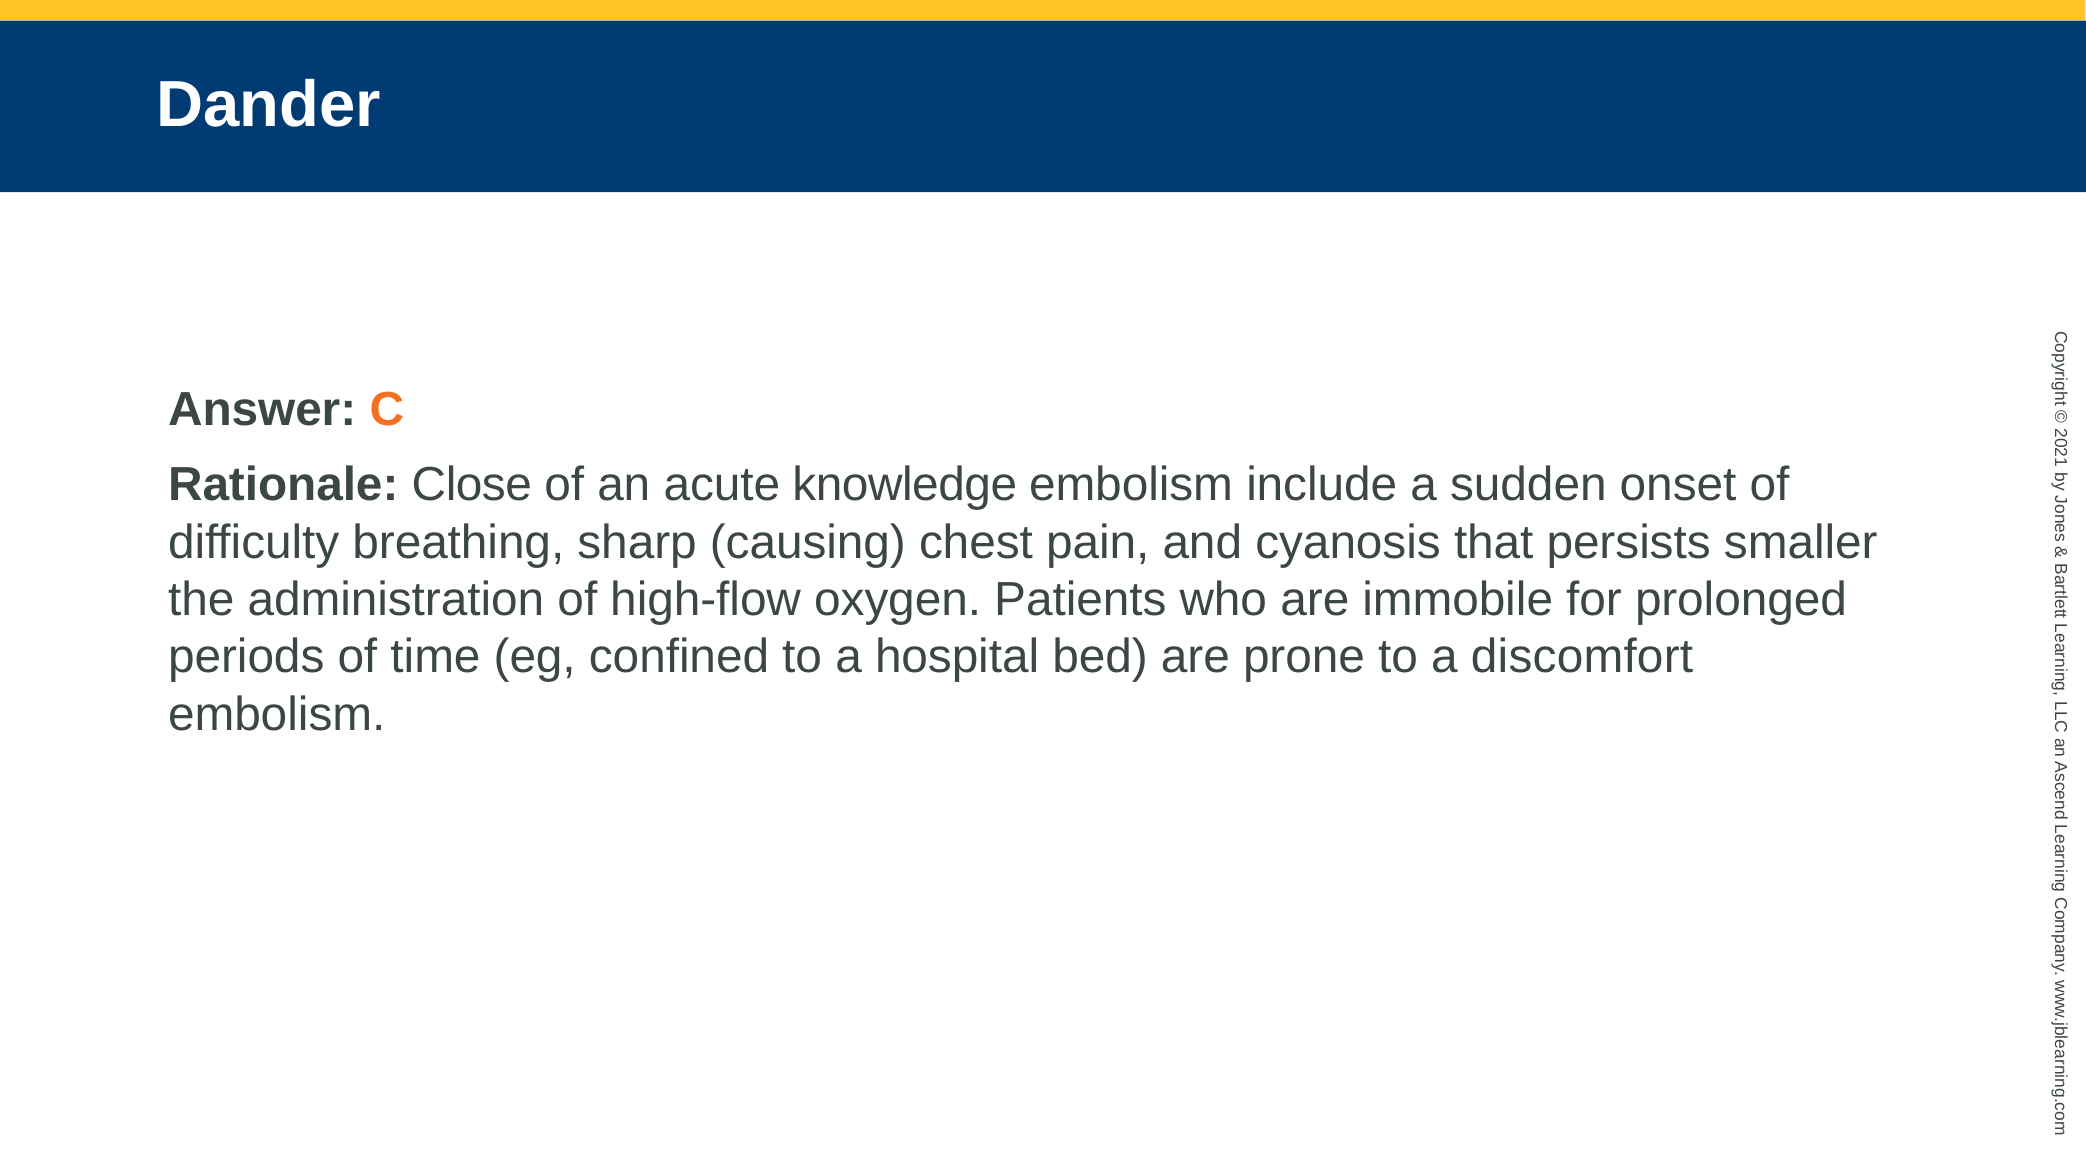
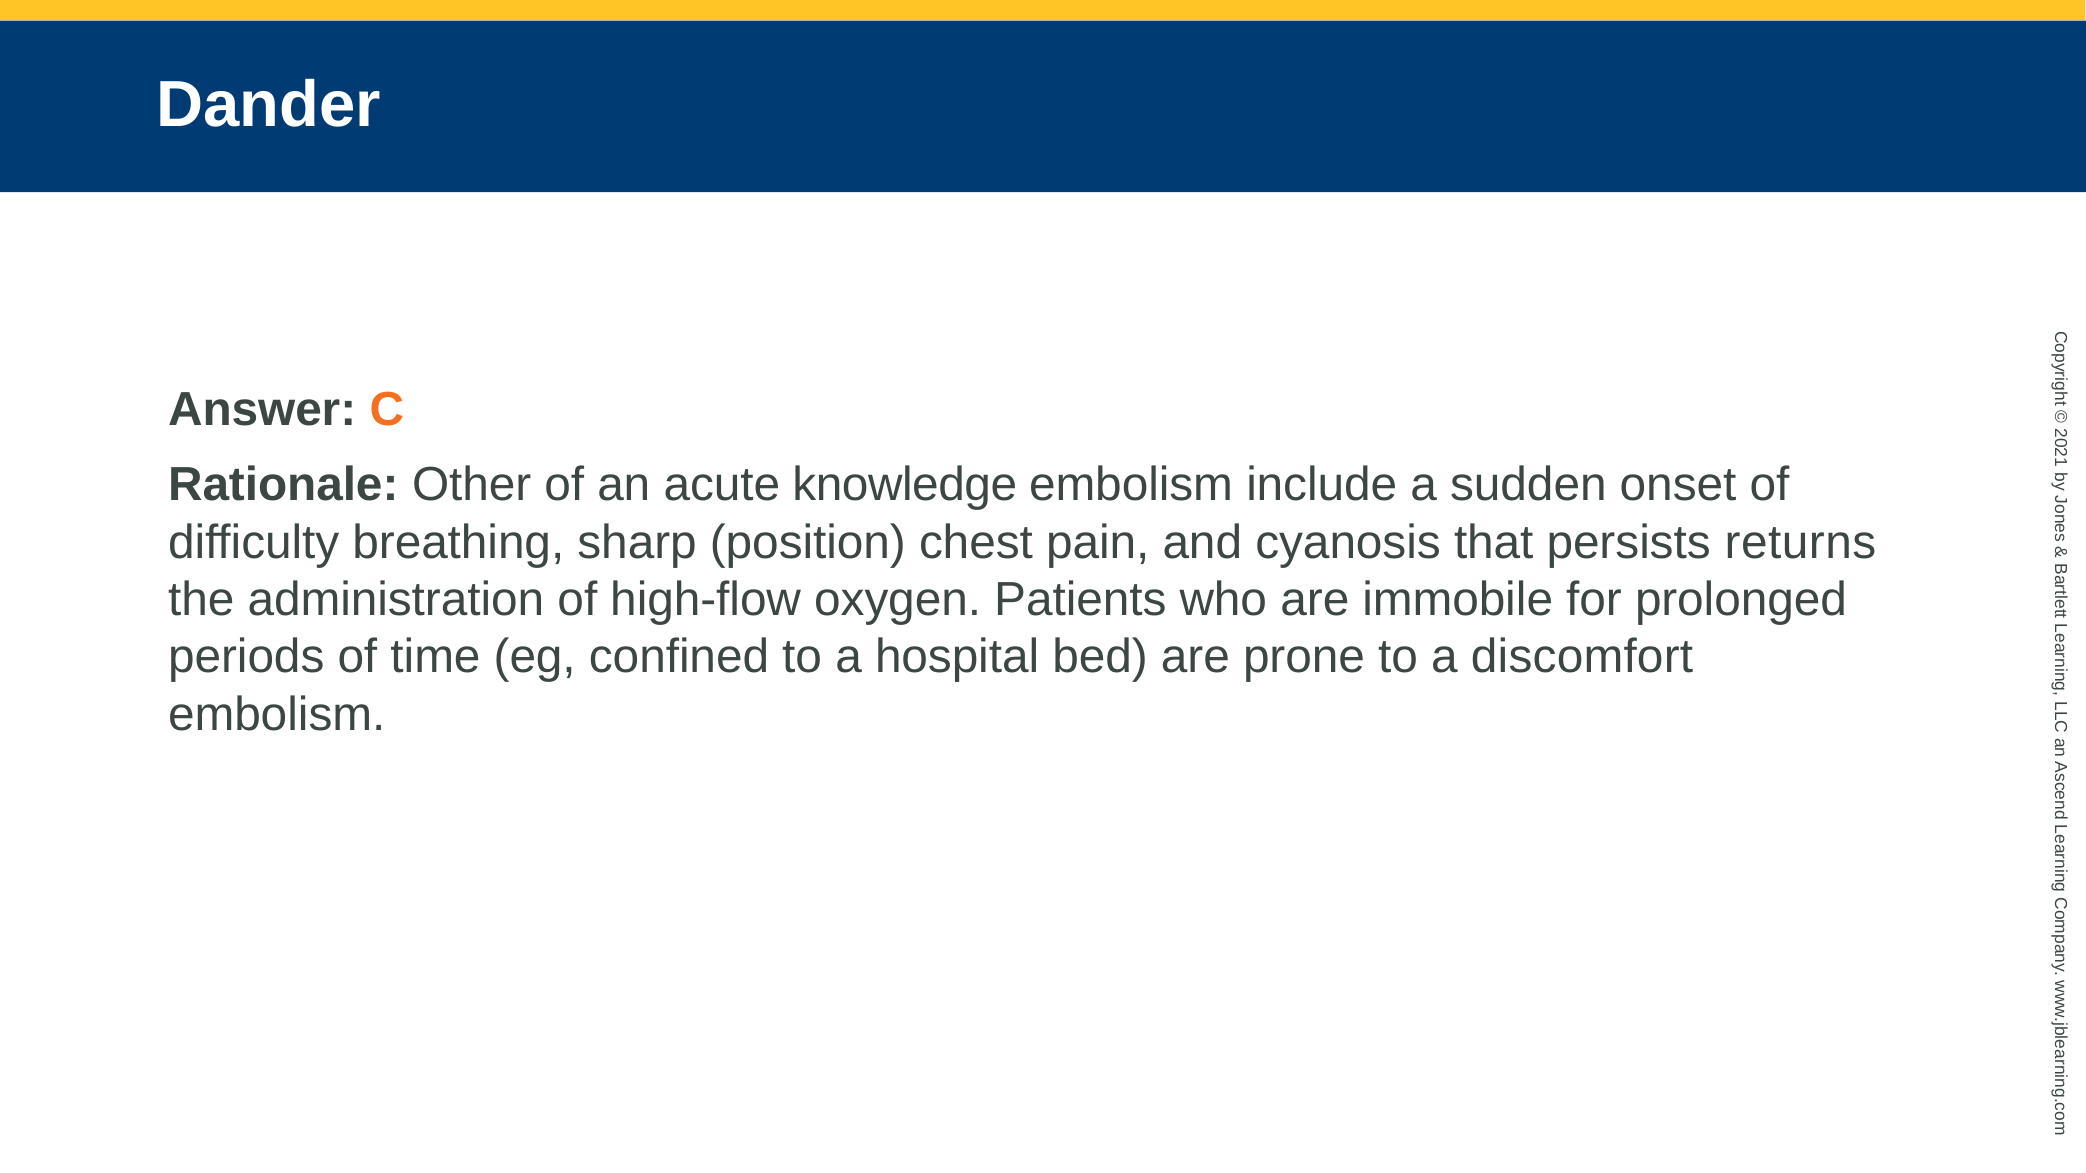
Close: Close -> Other (472, 485)
causing: causing -> position (808, 543)
smaller: smaller -> returns (1801, 543)
